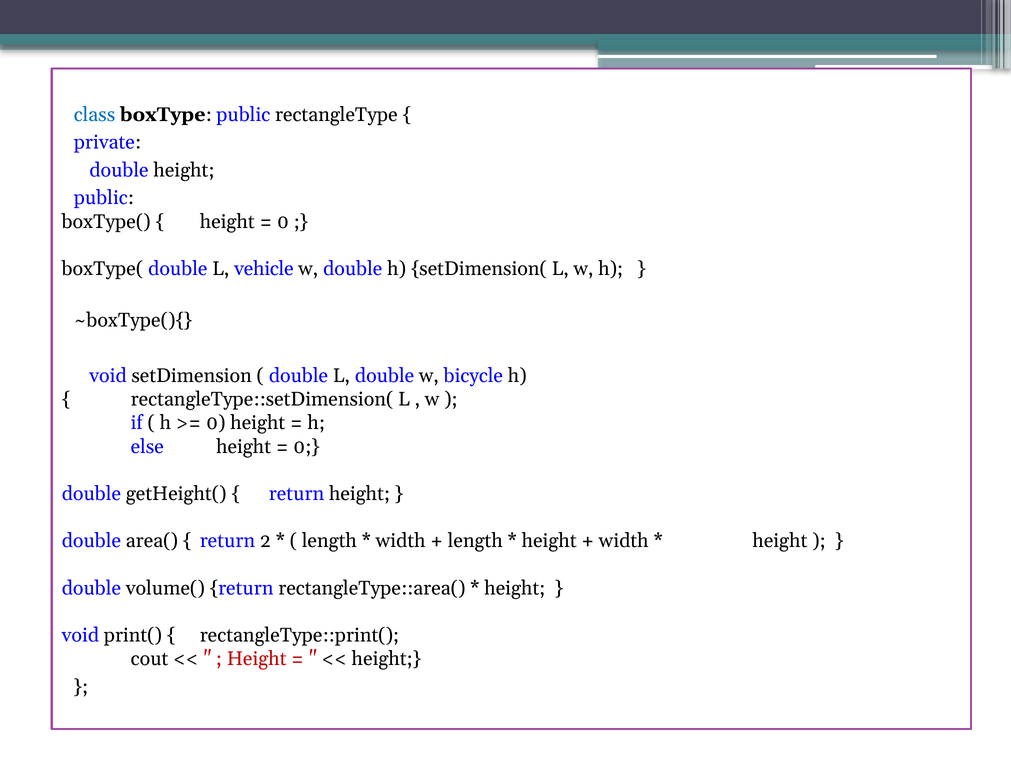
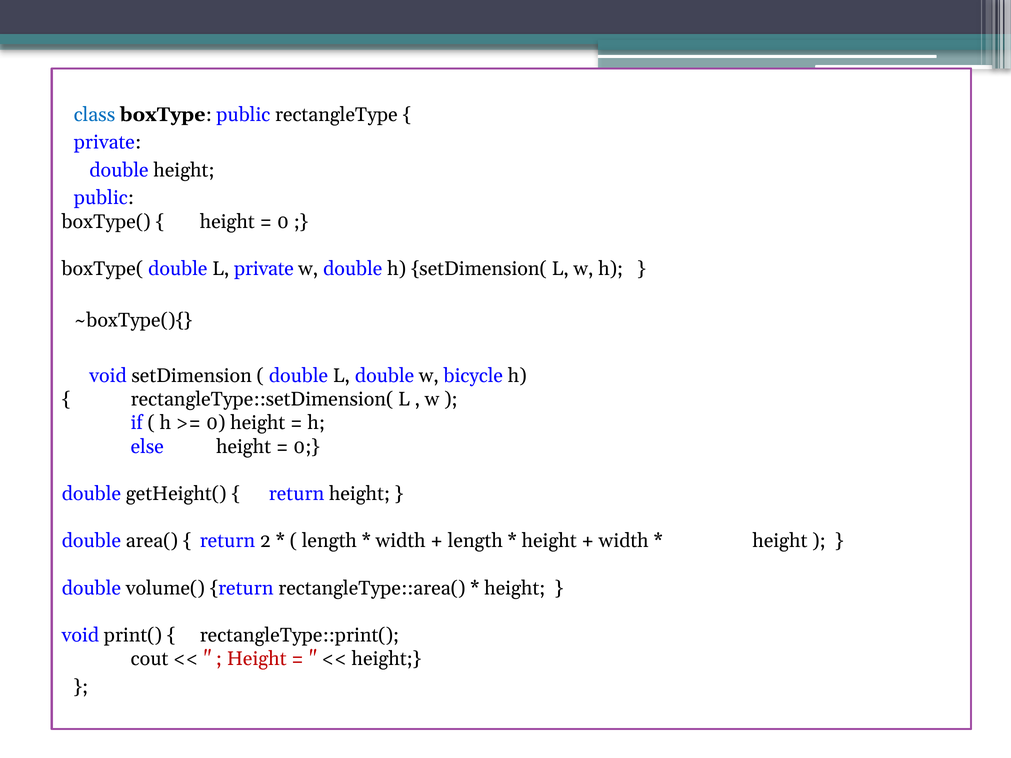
L vehicle: vehicle -> private (264, 269)
